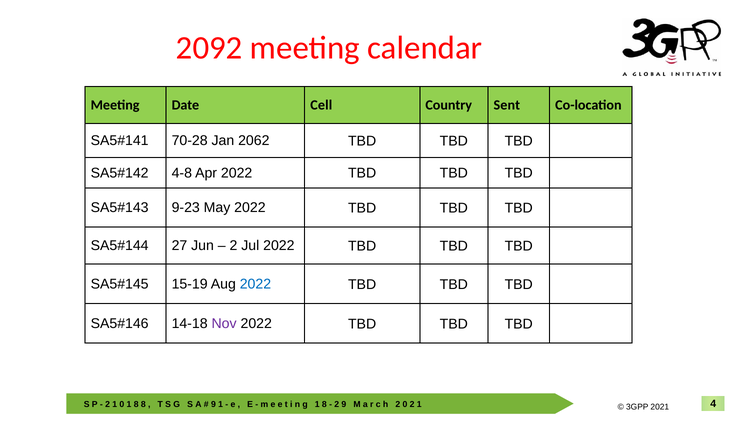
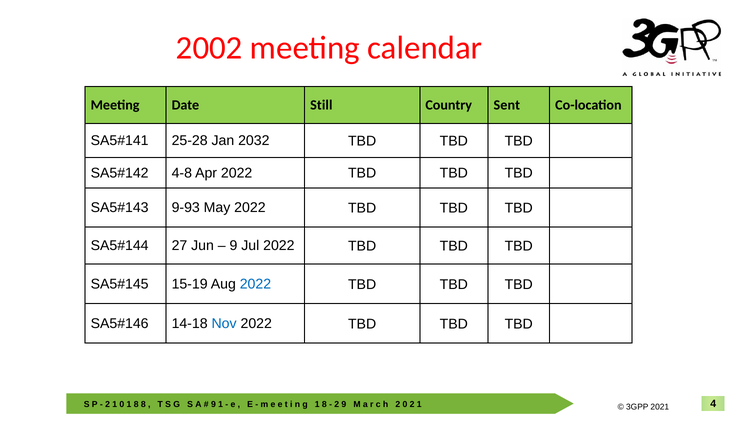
2092: 2092 -> 2002 (209, 48)
Cell: Cell -> Still (321, 105)
70-28: 70-28 -> 25-28 (190, 141)
2062: 2062 -> 2032 (254, 141)
9-23: 9-23 -> 9-93 (186, 208)
2: 2 -> 9 (233, 246)
Nov colour: purple -> blue (224, 324)
